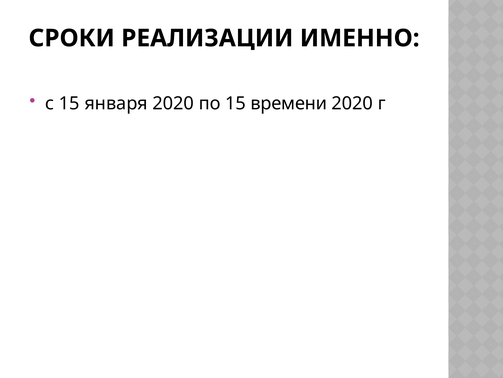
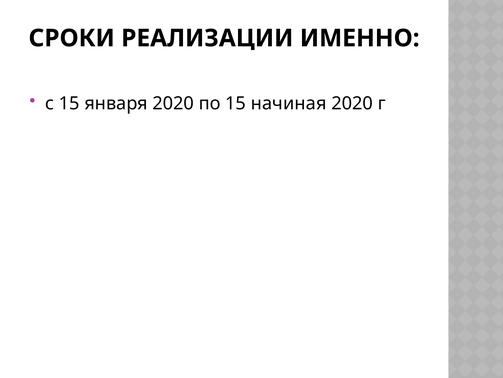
времени: времени -> начиная (289, 103)
